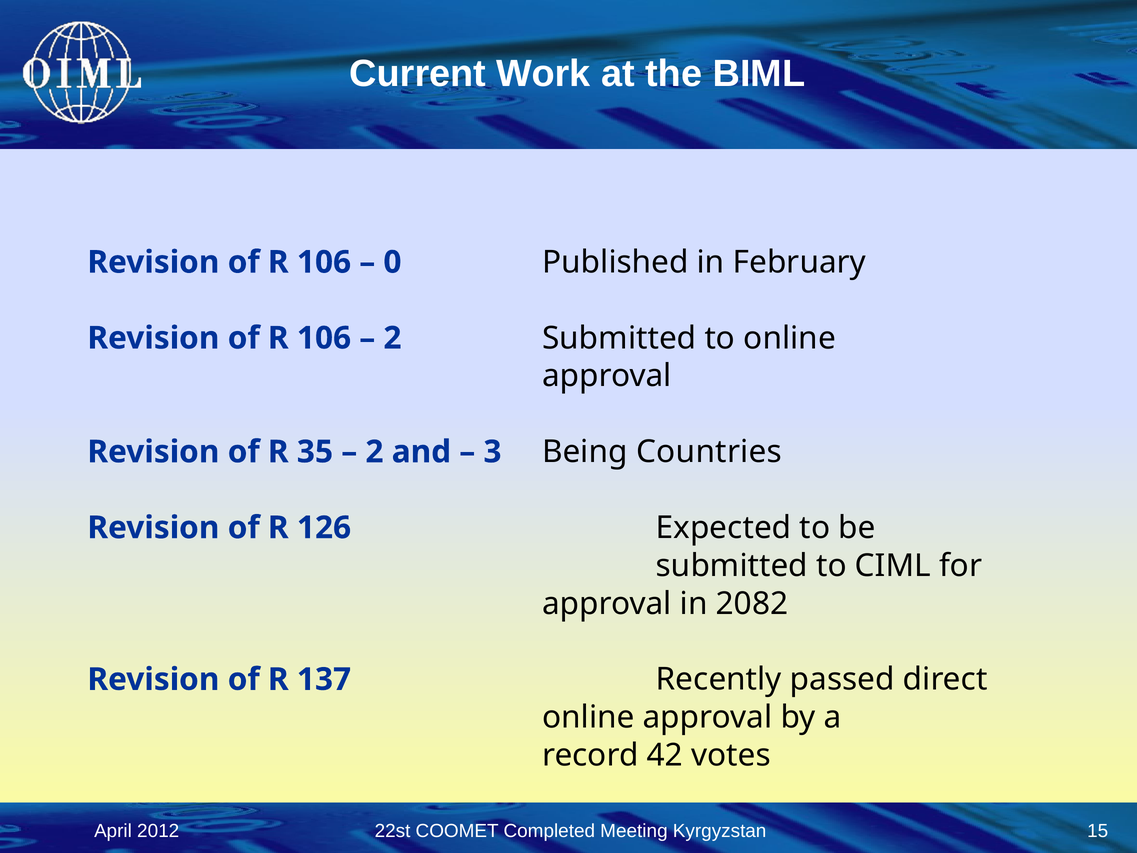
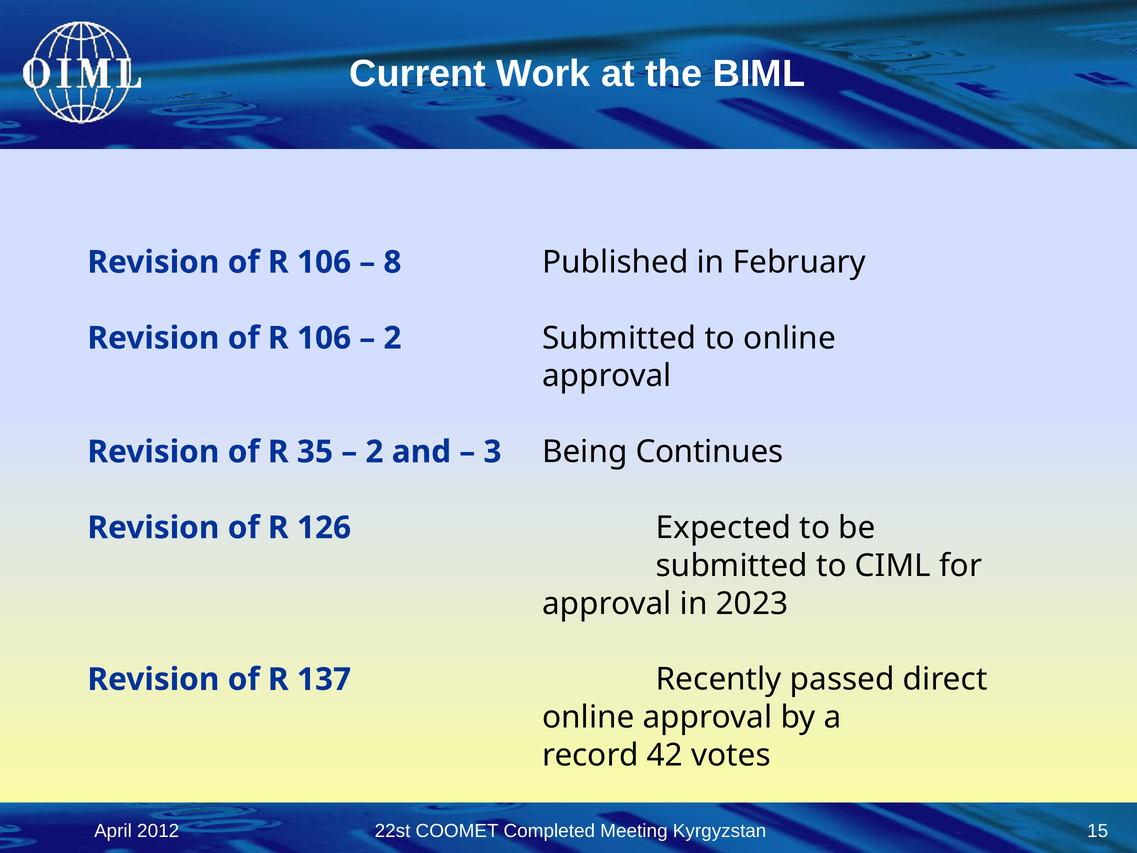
0: 0 -> 8 (392, 262)
Countries: Countries -> Continues (709, 452)
2082: 2082 -> 2023 (752, 603)
